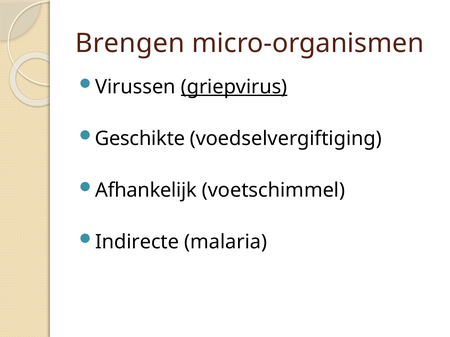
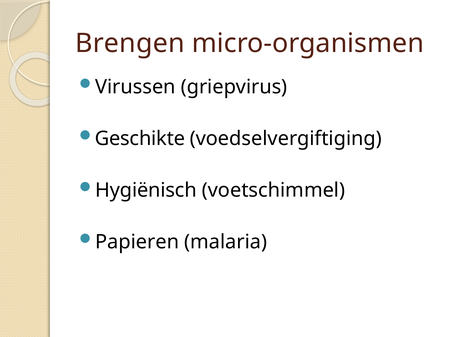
griepvirus underline: present -> none (234, 87)
Afhankelijk: Afhankelijk -> Hygiënisch (146, 190)
Indirecte: Indirecte -> Papieren (137, 242)
